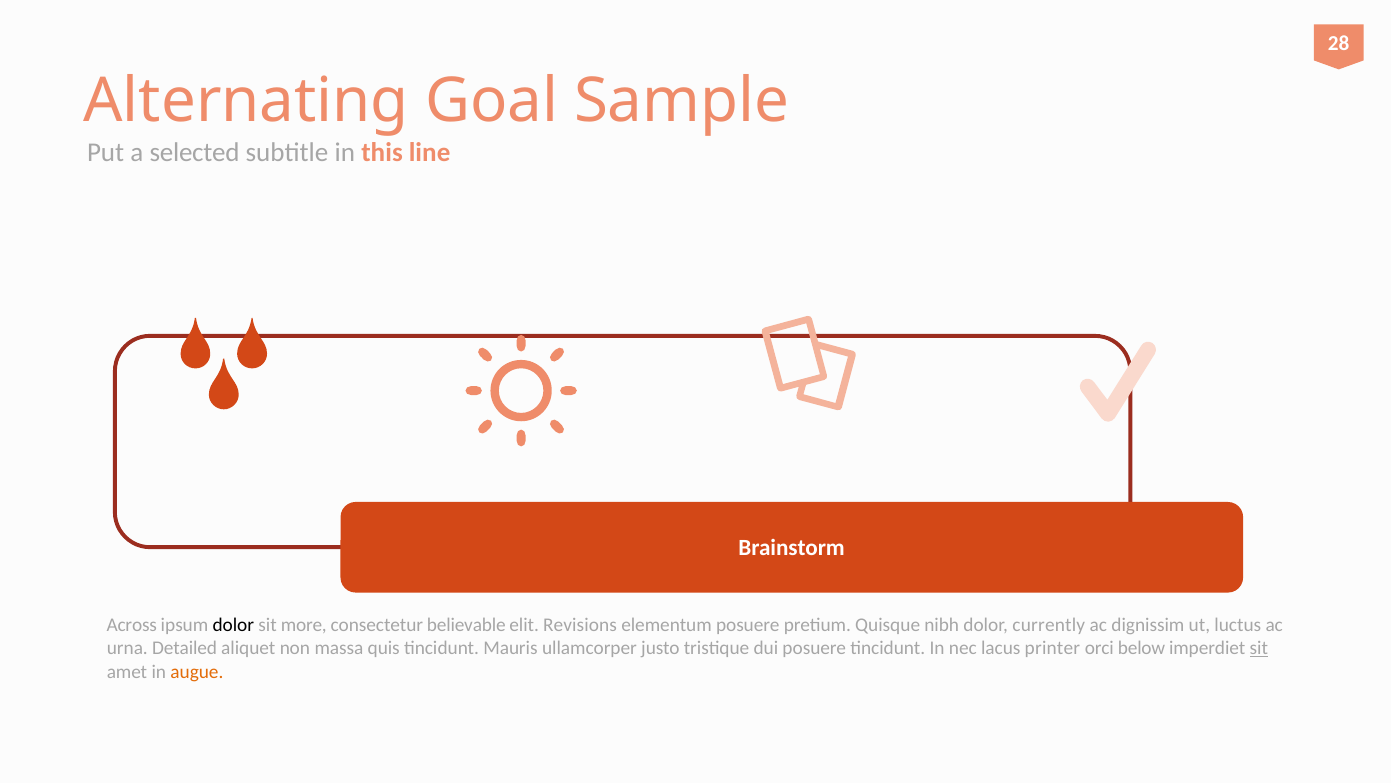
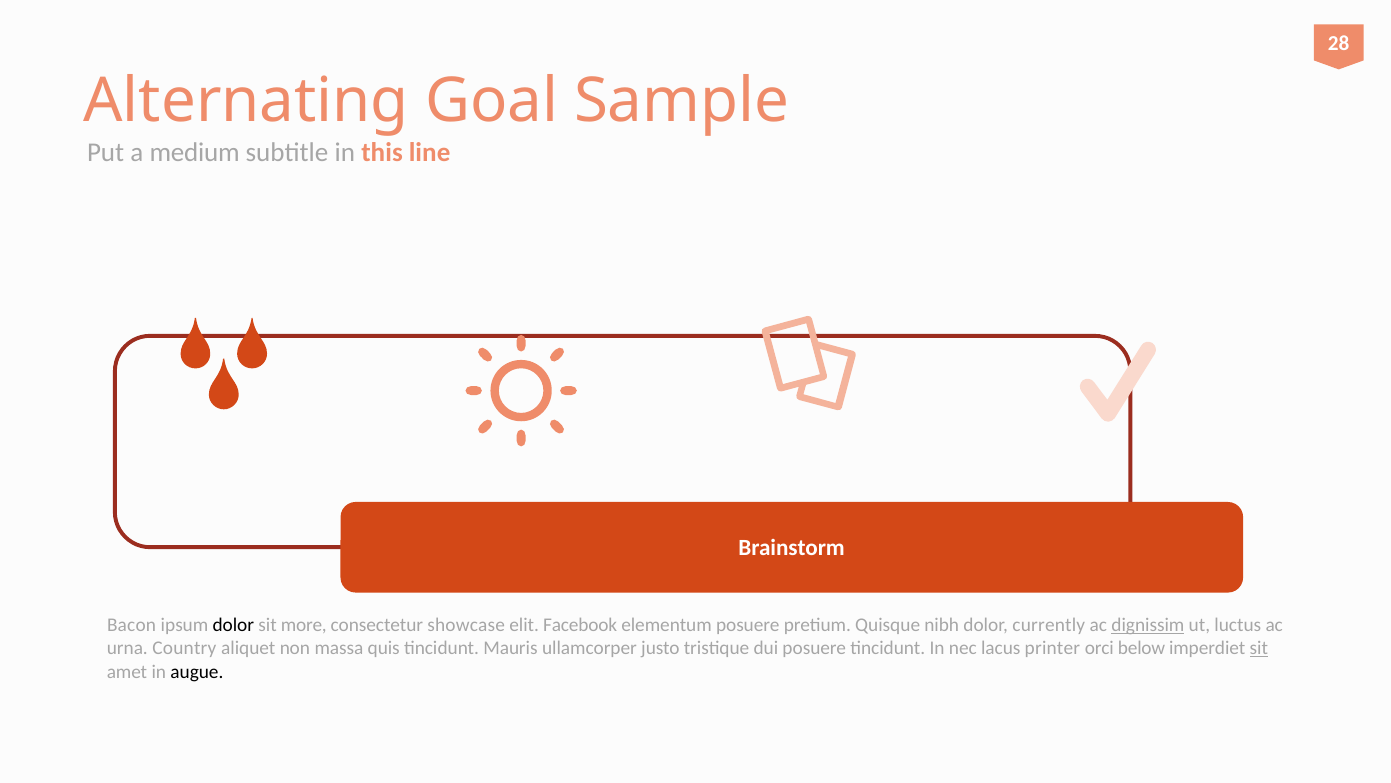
selected: selected -> medium (195, 153)
Across: Across -> Bacon (132, 625)
believable: believable -> showcase (466, 625)
Revisions: Revisions -> Facebook (580, 625)
dignissim underline: none -> present (1148, 625)
Detailed: Detailed -> Country (184, 648)
augue colour: orange -> black (197, 671)
